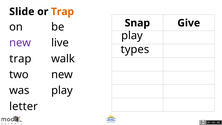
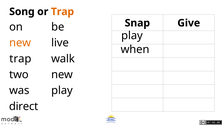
Slide: Slide -> Song (22, 12)
new colour: purple -> orange (20, 43)
types: types -> when (135, 49)
letter: letter -> direct (24, 106)
